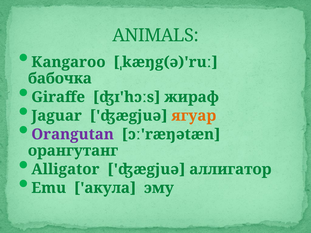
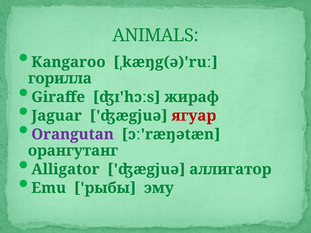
бабочка: бабочка -> горилла (60, 78)
ягуар colour: orange -> red (194, 116)
акула: акула -> рыбы (105, 188)
